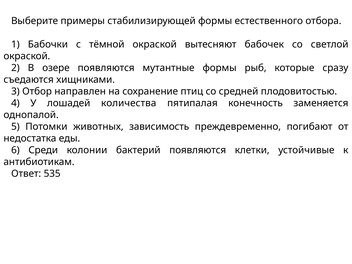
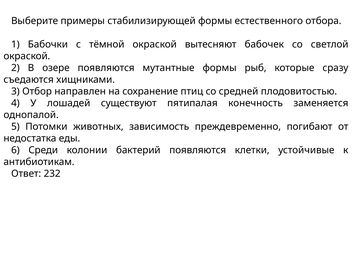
количества: количества -> существуют (129, 103)
535: 535 -> 232 (52, 174)
